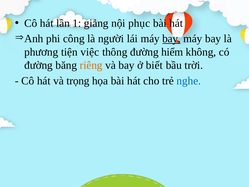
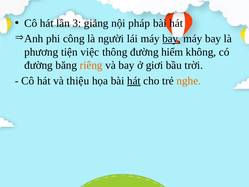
1: 1 -> 3 (77, 23)
phục: phục -> pháp (139, 23)
biết: biết -> giơi (154, 65)
trọng: trọng -> thiệu (78, 81)
hát underline: none -> present (134, 81)
nghe colour: blue -> orange (189, 81)
